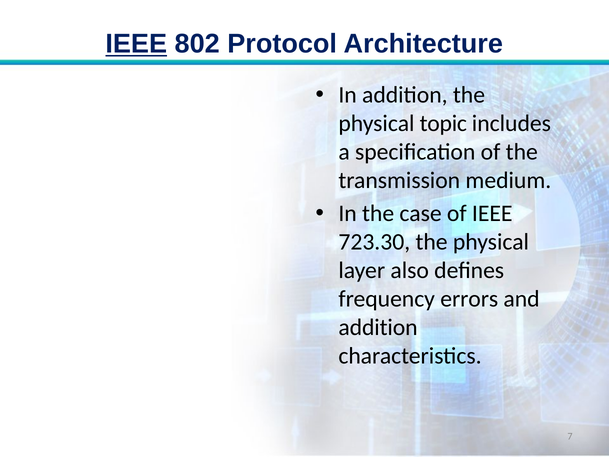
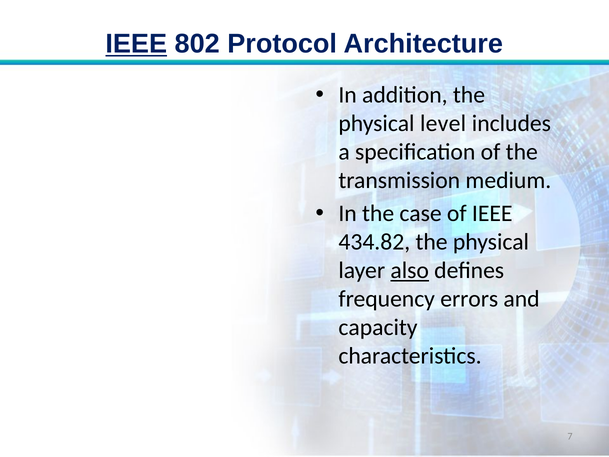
topic: topic -> level (443, 123)
723.30: 723.30 -> 434.82 (374, 242)
also underline: none -> present (410, 270)
addition: addition -> capacity (378, 327)
